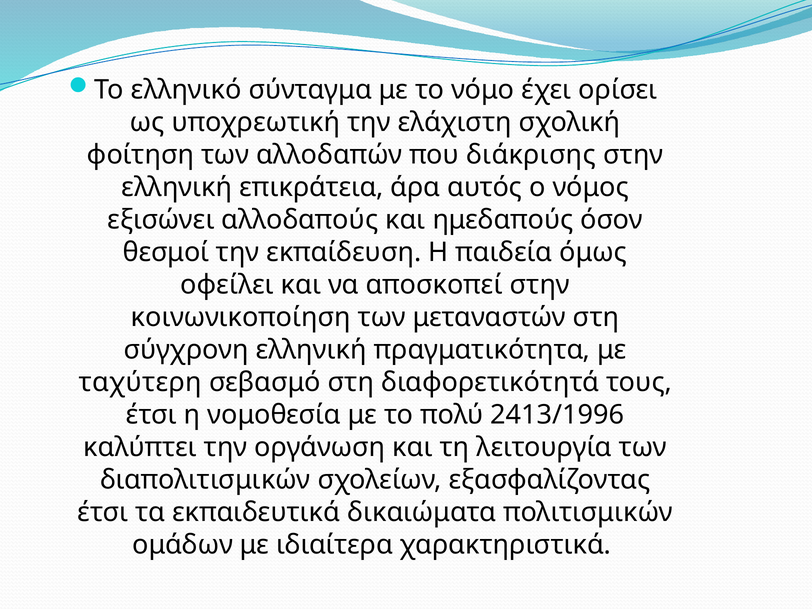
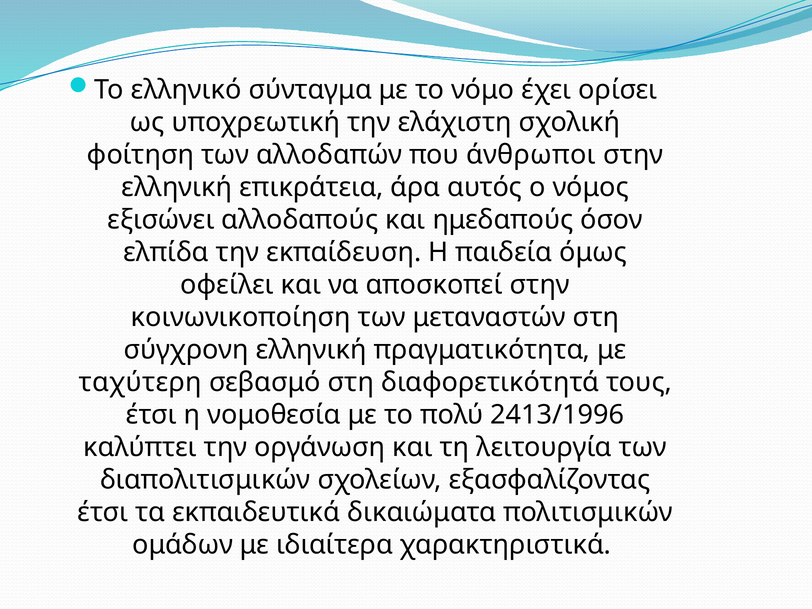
διάκρισης: διάκρισης -> άνθρωποι (531, 155)
θεσμοί: θεσμοί -> ελπίδα (166, 252)
